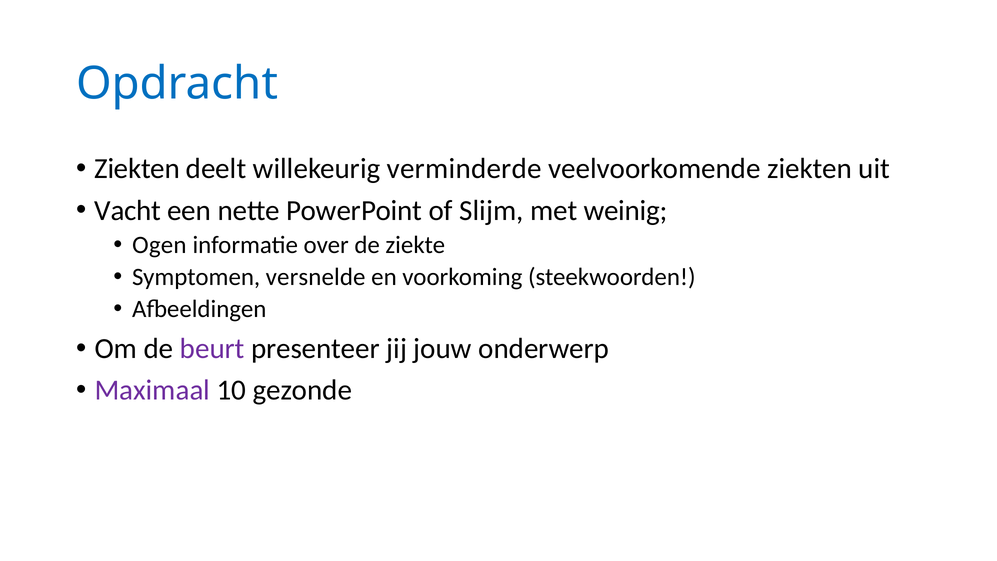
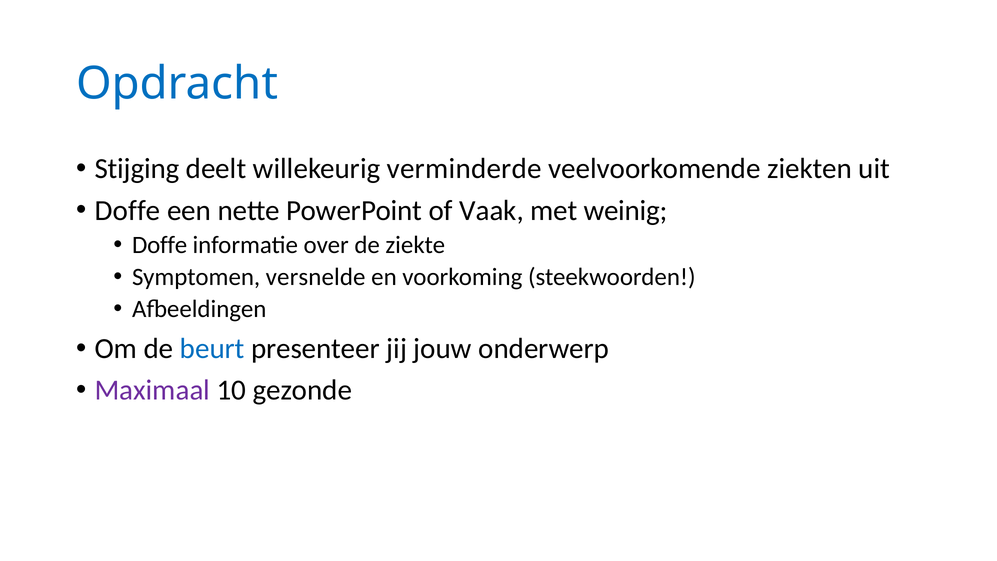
Ziekten: Ziekten -> Stijging (137, 169)
Vacht: Vacht -> Doffe (128, 210)
Slijm: Slijm -> Vaak (492, 210)
Ogen: Ogen -> Doffe (160, 245)
beurt colour: purple -> blue (212, 348)
